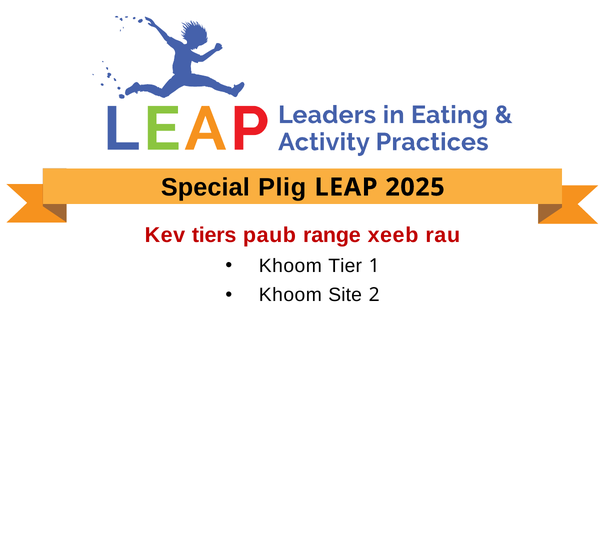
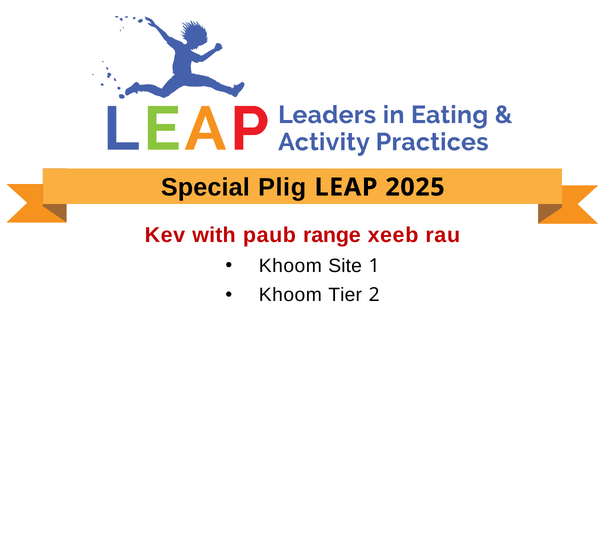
tiers: tiers -> with (214, 235)
Tier: Tier -> Site (345, 266)
Site: Site -> Tier (345, 295)
